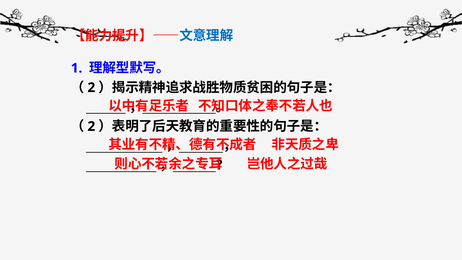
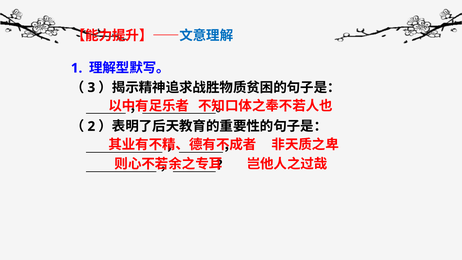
2: 2 -> 3 (91, 88)
